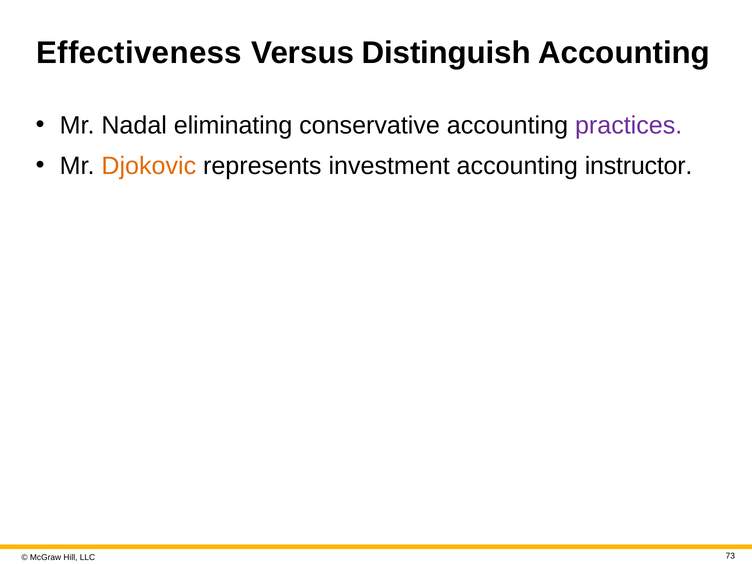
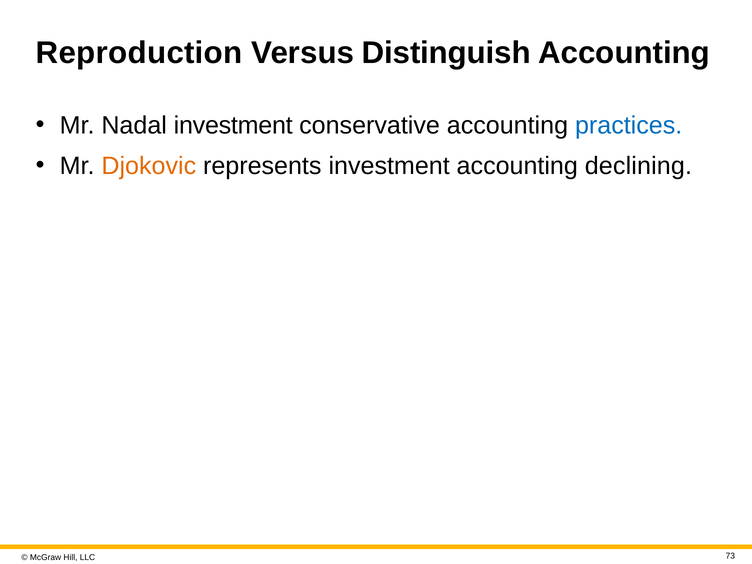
Effectiveness: Effectiveness -> Reproduction (139, 53)
Nadal eliminating: eliminating -> investment (233, 126)
practices colour: purple -> blue (629, 126)
instructor: instructor -> declining (638, 166)
